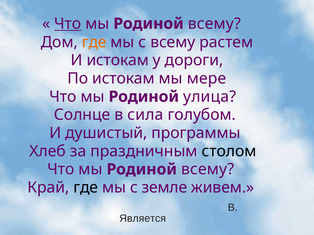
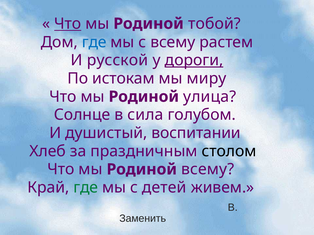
всему: всему -> тобой (214, 24)
где colour: orange -> blue (94, 42)
И истокам: истокам -> русской (118, 60)
дороги underline: none -> present (194, 60)
мере: мере -> миру (207, 79)
программы: программы -> воспитании (196, 133)
где colour: black -> green (86, 188)
земле: земле -> детей (164, 188)
Является: Является -> Заменить (143, 219)
